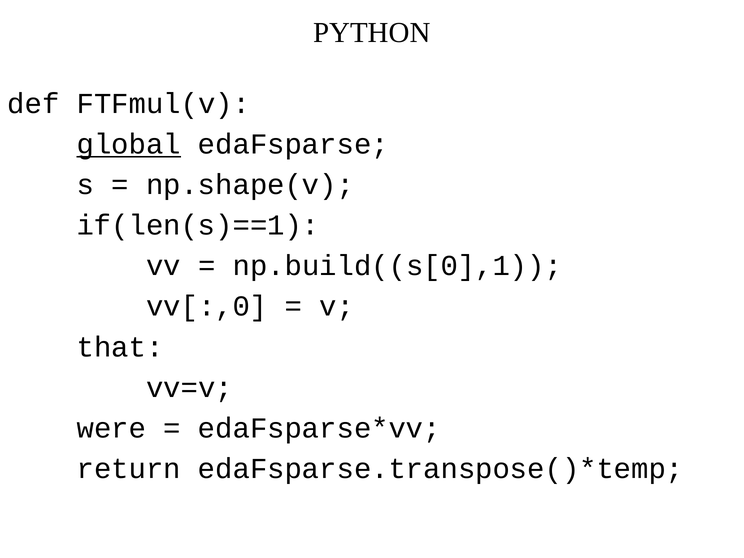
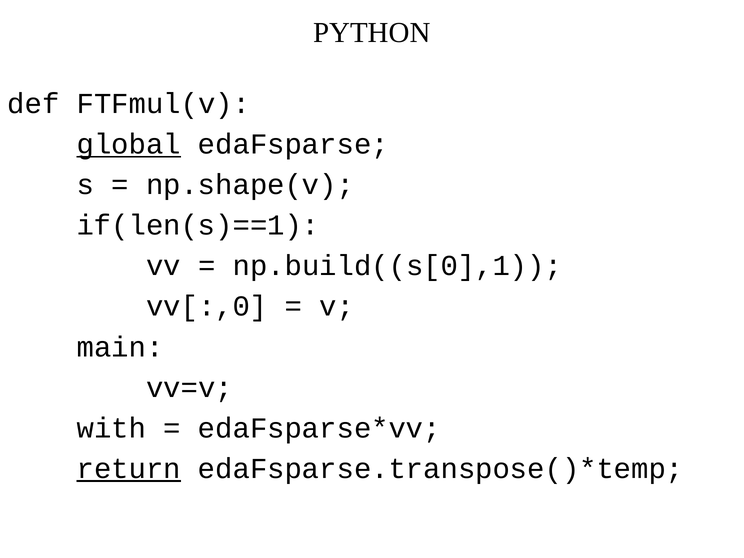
that: that -> main (120, 347)
were: were -> with (111, 428)
return underline: none -> present (129, 469)
